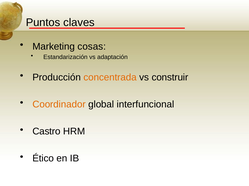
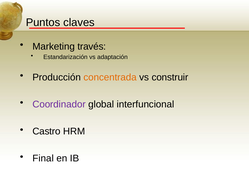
cosas: cosas -> través (92, 47)
Coordinador colour: orange -> purple (59, 105)
Ético: Ético -> Final (43, 159)
